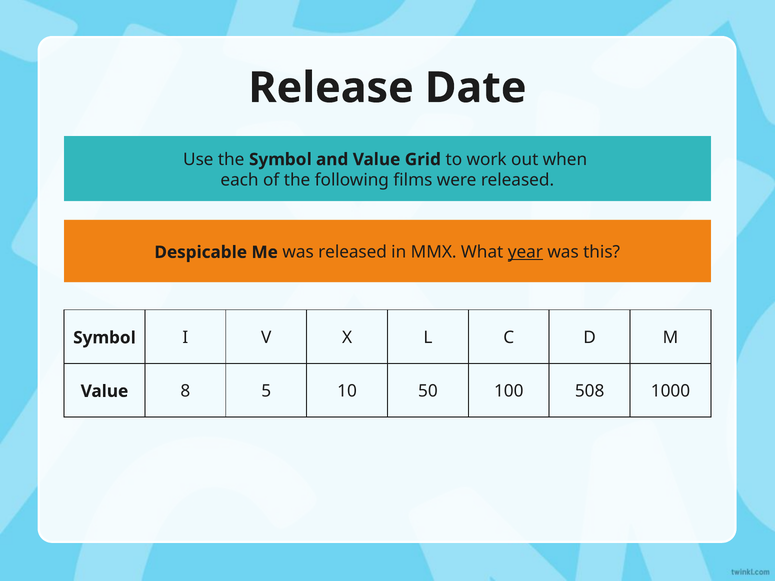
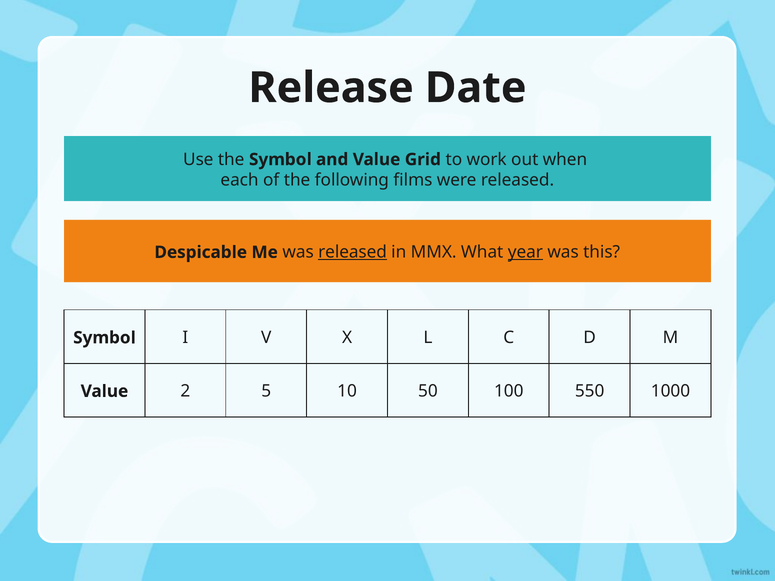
released underline: none -> present (353, 252)
8: 8 -> 2 (185, 391)
508: 508 -> 550 (590, 391)
